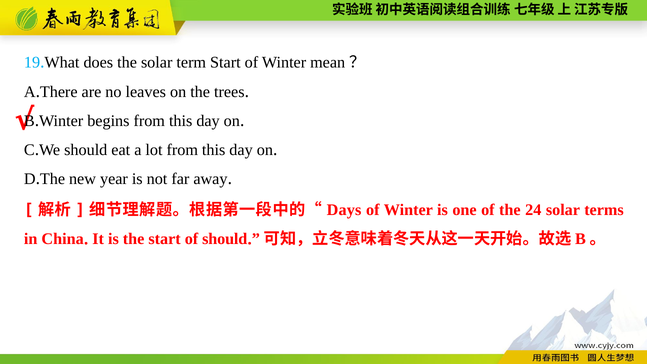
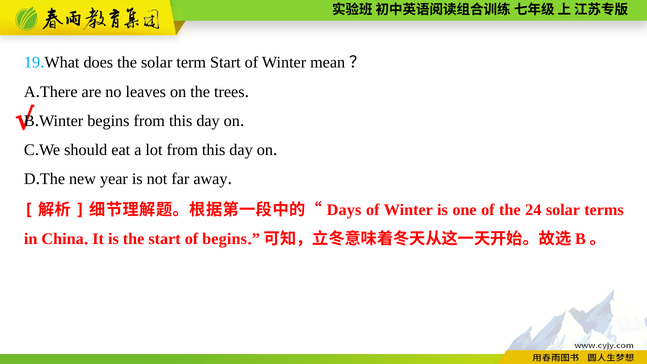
of should: should -> begins (225, 239)
